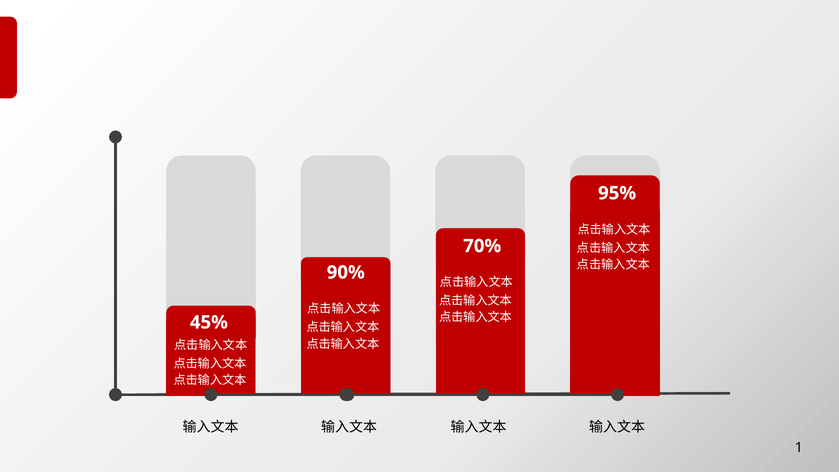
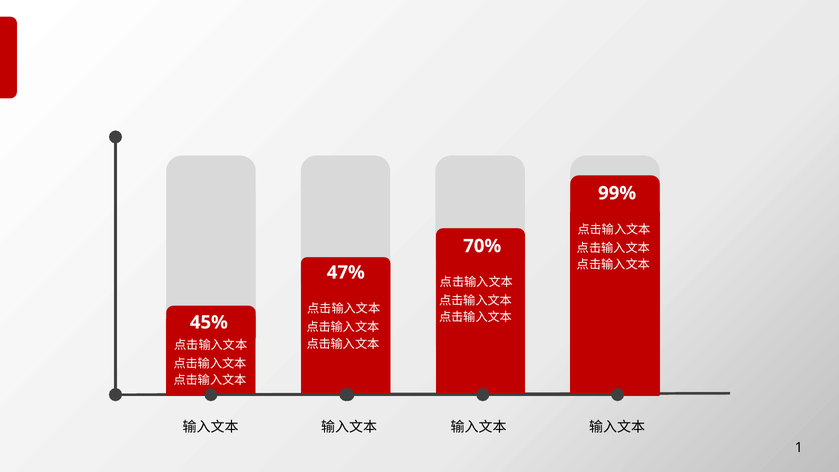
95%: 95% -> 99% (617, 193)
90%: 90% -> 47% (346, 272)
